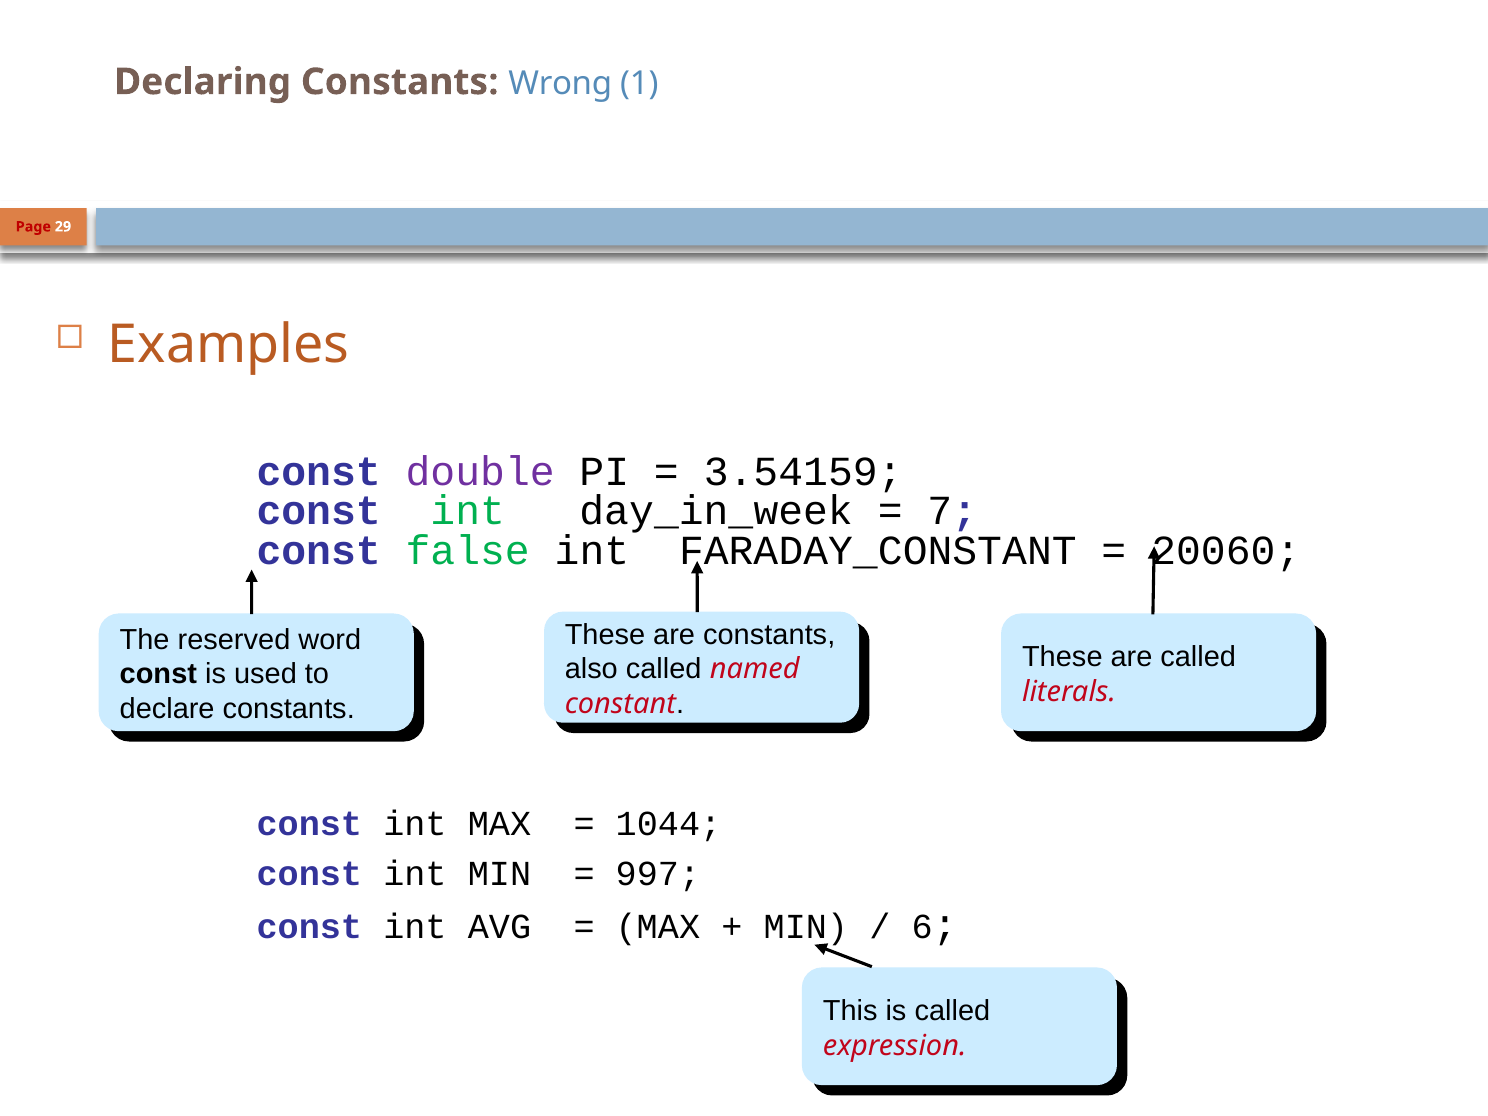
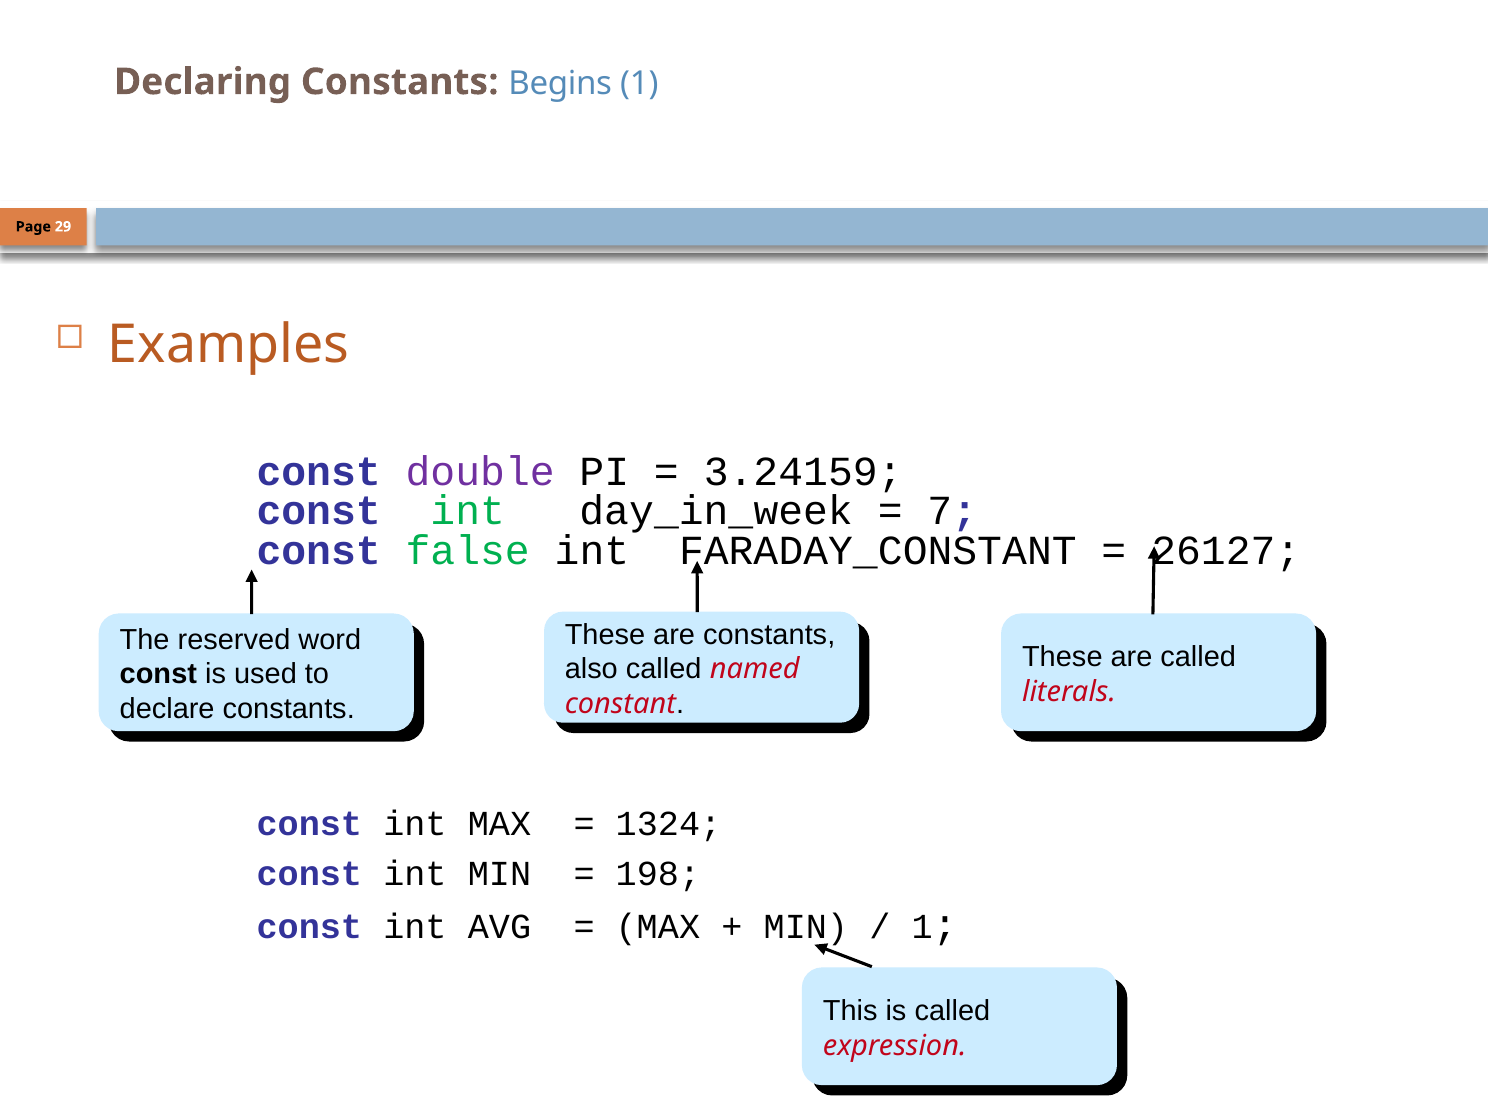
Wrong: Wrong -> Begins (560, 83)
Page colour: red -> black (33, 227)
3.54159: 3.54159 -> 3.24159 (803, 472)
20060: 20060 -> 26127 (1226, 551)
1044: 1044 -> 1324 (668, 824)
997: 997 -> 198 (658, 873)
6: 6 -> 1 (922, 926)
